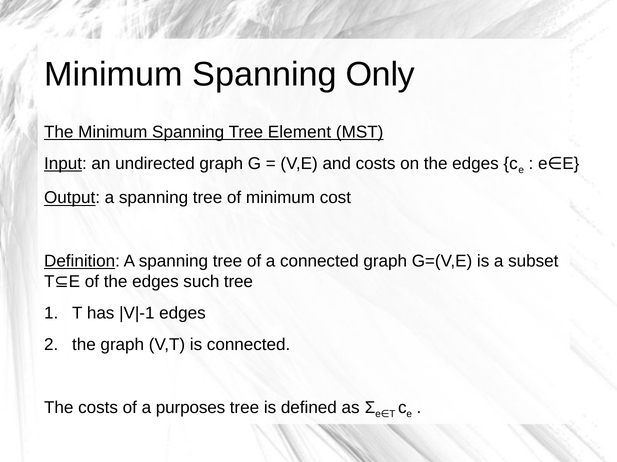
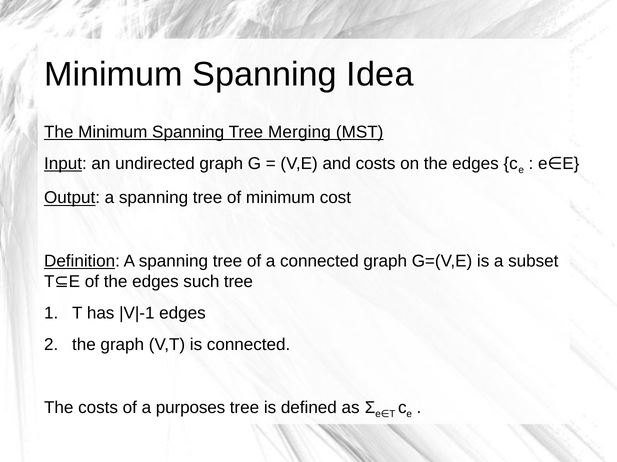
Only: Only -> Idea (380, 74)
Element: Element -> Merging (299, 132)
